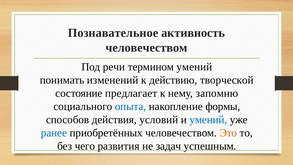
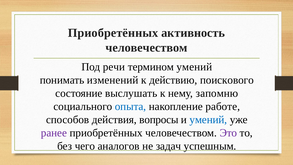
Познавательное: Познавательное -> Приобретённых (113, 33)
творческой: творческой -> поискового (227, 80)
предлагает: предлагает -> выслушать (131, 93)
формы: формы -> работе (223, 106)
условий: условий -> вопросы (159, 120)
ранее colour: blue -> purple (54, 133)
Это colour: orange -> purple (228, 133)
развития: развития -> аналогов (119, 146)
